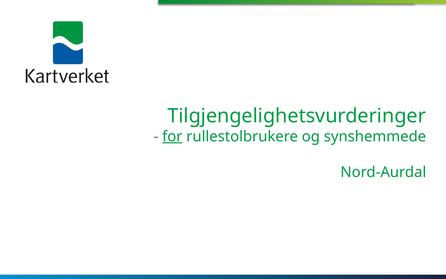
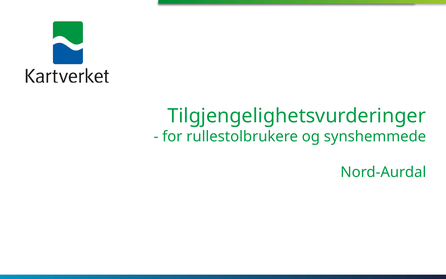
for underline: present -> none (172, 136)
